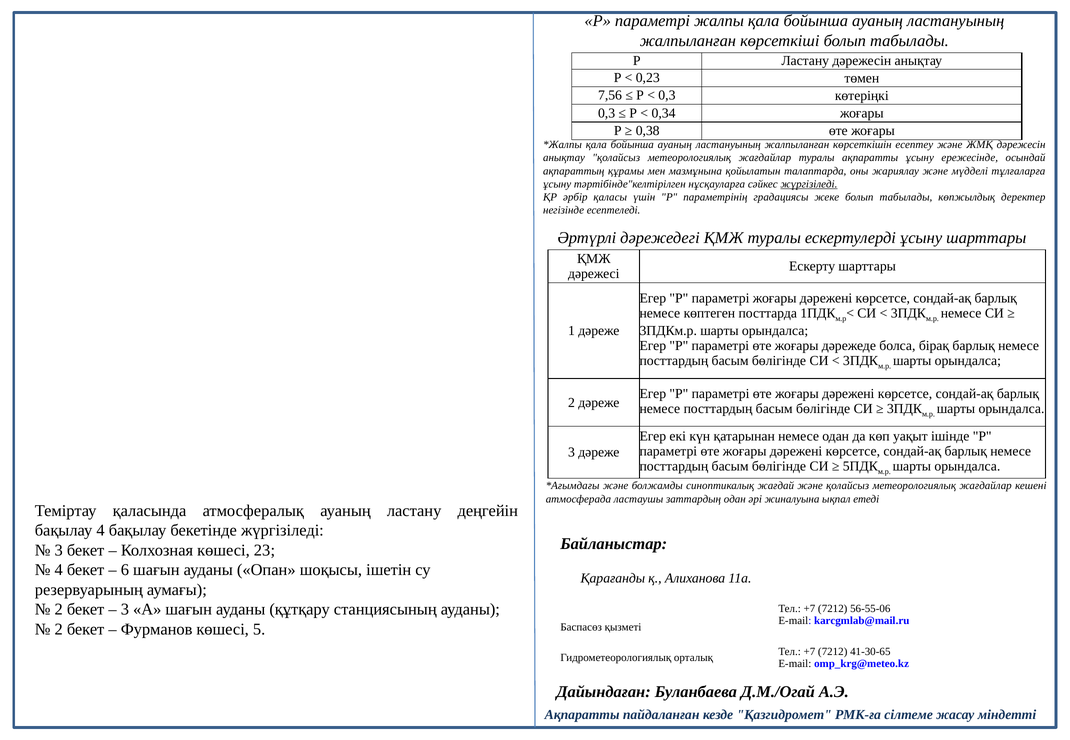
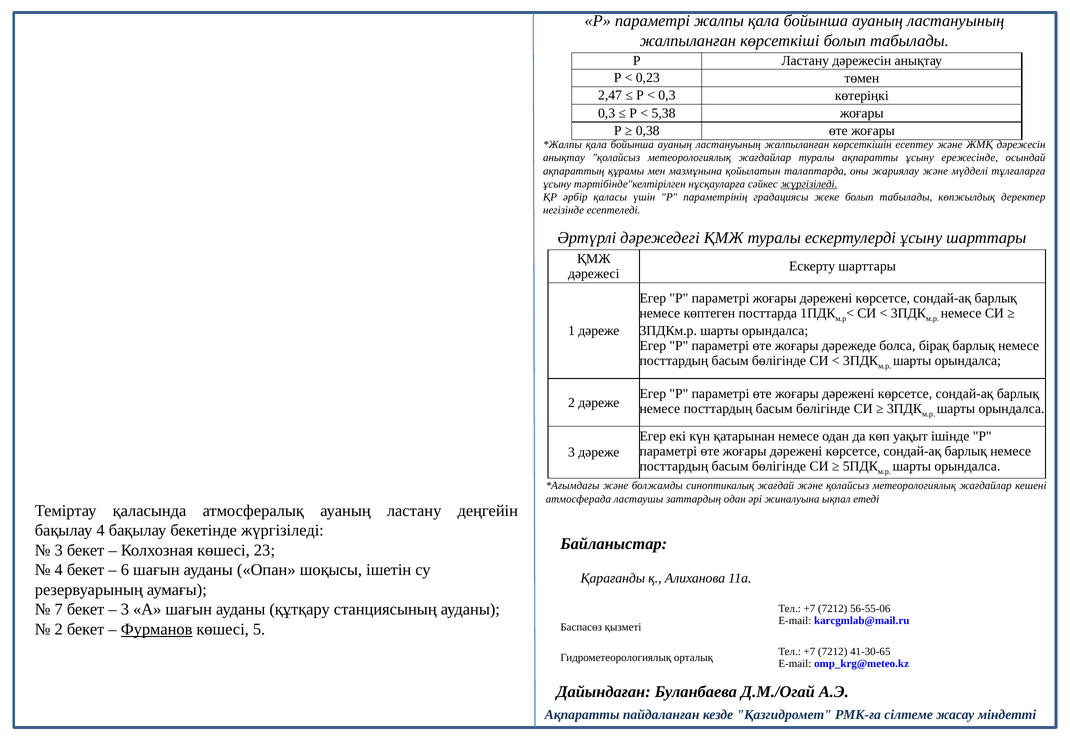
7,56: 7,56 -> 2,47 (610, 96)
0,34: 0,34 -> 5,38 (664, 113)
2: 2 -> 7 (59, 610)
Фурманов underline: none -> present (157, 630)
